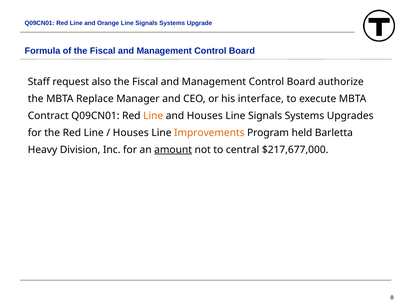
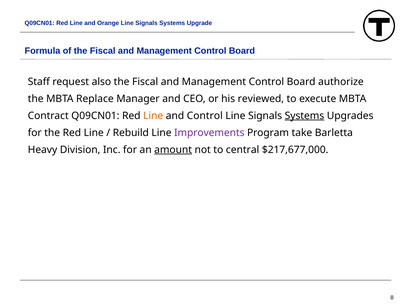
interface: interface -> reviewed (261, 99)
and Houses: Houses -> Control (205, 116)
Systems underline: none -> present (304, 116)
Houses: Houses -> Rebuild (131, 133)
Improvements colour: orange -> purple (209, 133)
held: held -> take (302, 133)
